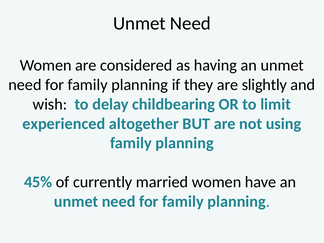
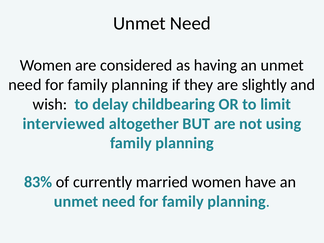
experienced: experienced -> interviewed (64, 124)
45%: 45% -> 83% (38, 182)
